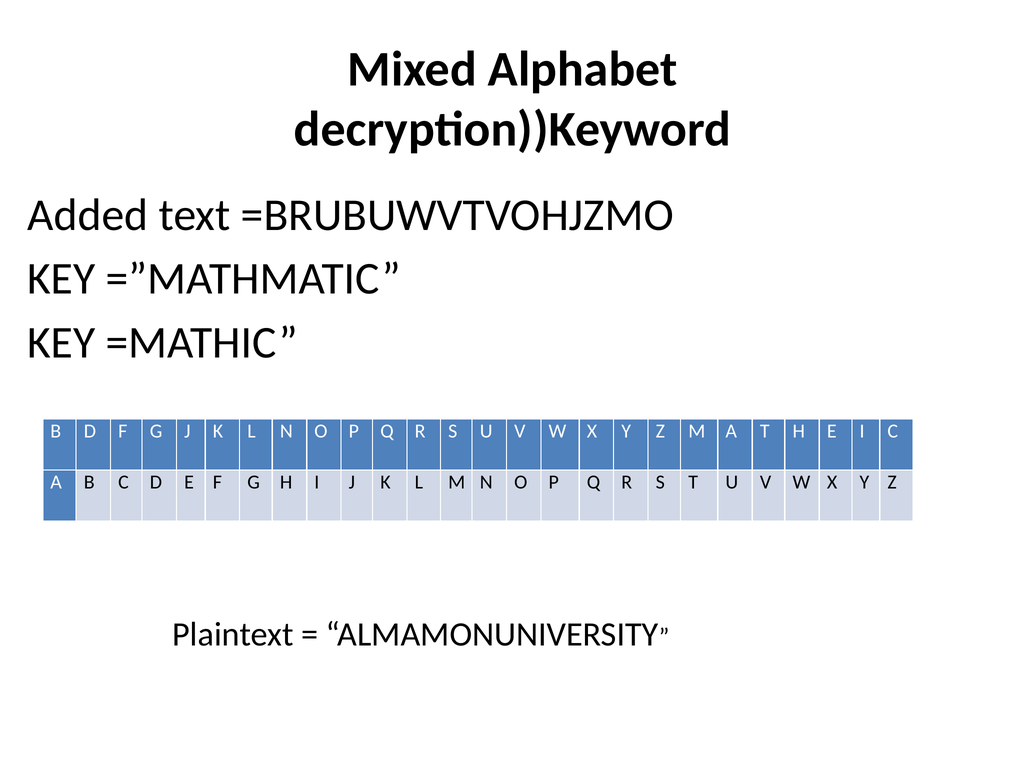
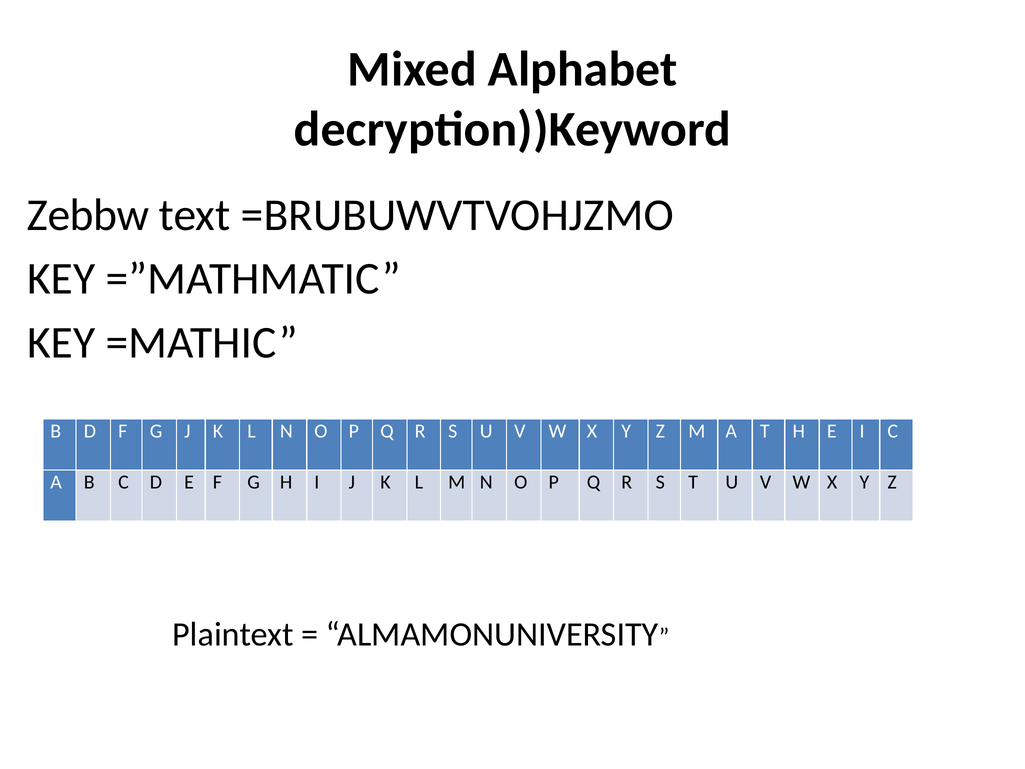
Added: Added -> Zebbw (88, 215)
